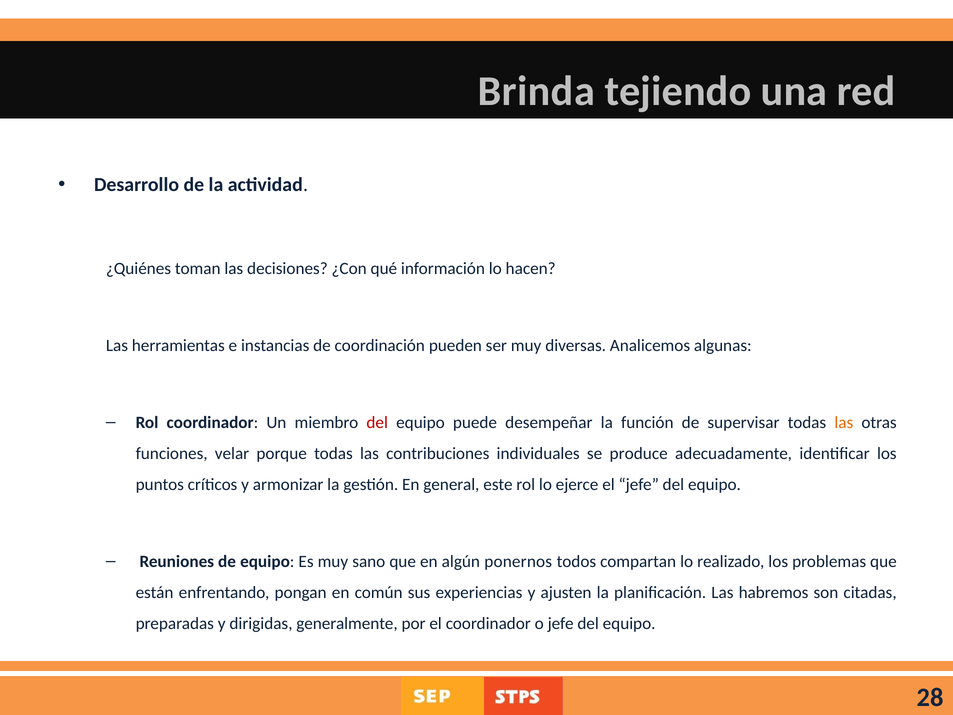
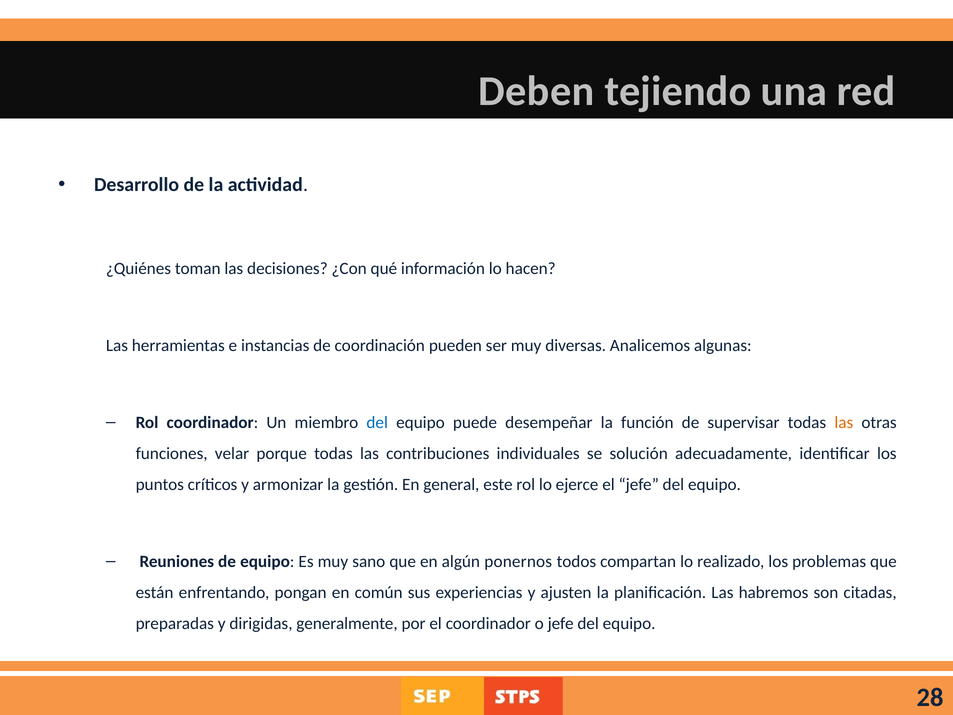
Brinda: Brinda -> Deben (536, 91)
del colour: red -> blue (377, 422)
produce: produce -> solución (639, 453)
